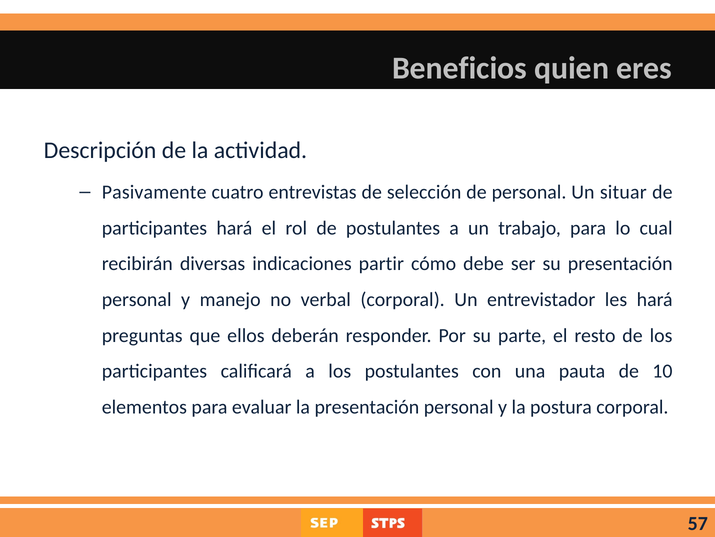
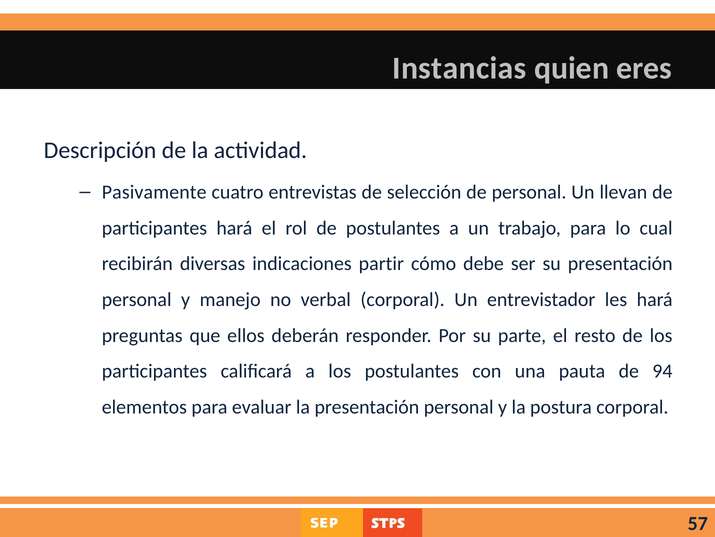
Beneficios: Beneficios -> Instancias (459, 68)
situar: situar -> llevan (623, 192)
10: 10 -> 94 (662, 371)
